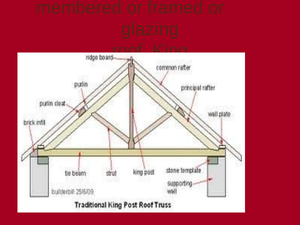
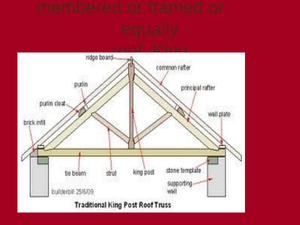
glazing: glazing -> equally (150, 29)
